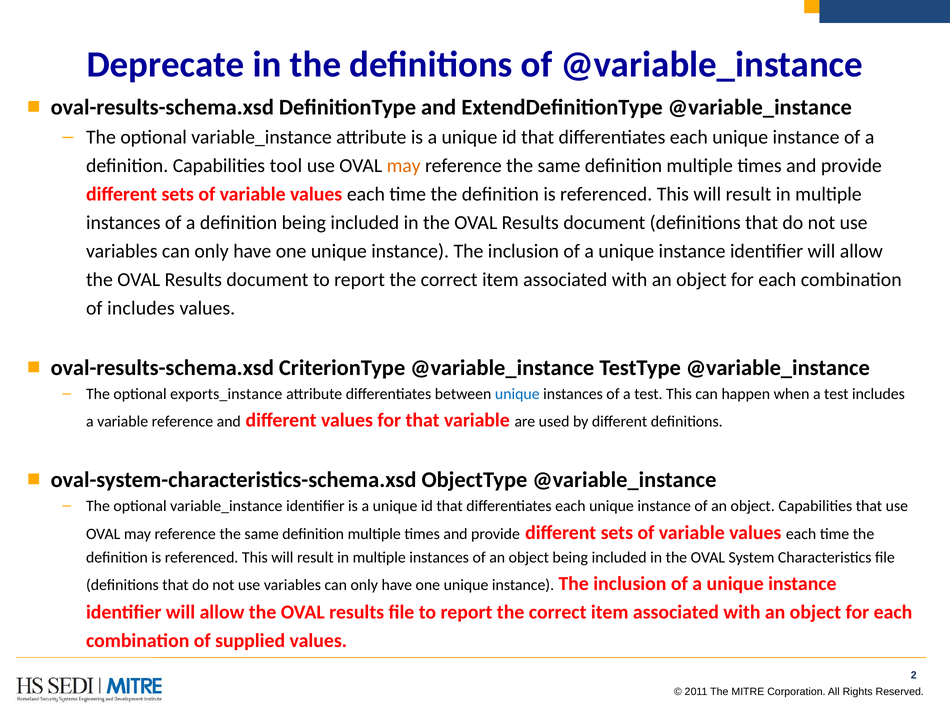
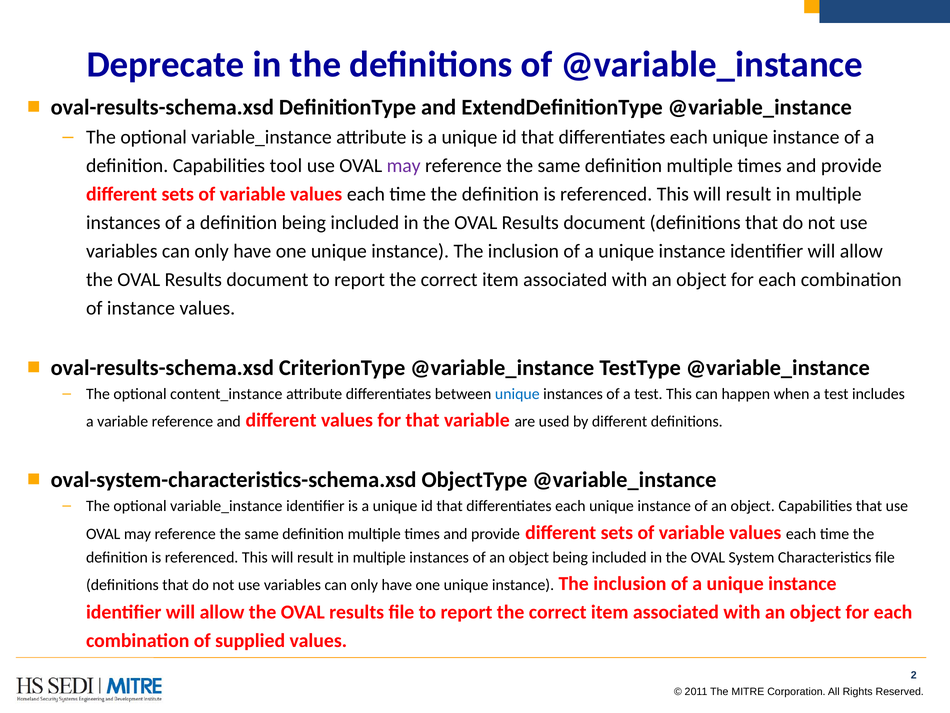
may colour: orange -> purple (404, 165)
of includes: includes -> instance (141, 308)
exports_instance: exports_instance -> content_instance (226, 394)
